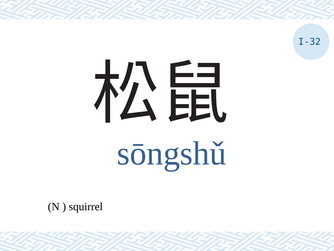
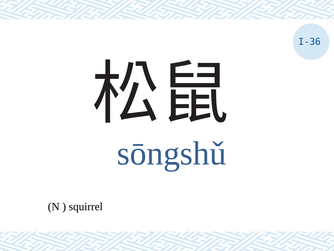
I-32: I-32 -> I-36 (310, 42)
